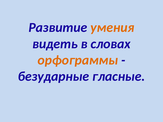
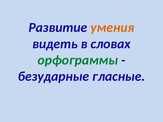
орфограммы colour: orange -> green (78, 60)
